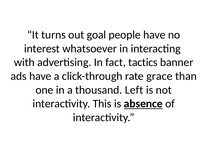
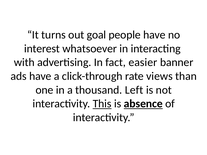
tactics: tactics -> easier (143, 62)
grace: grace -> views (159, 76)
This underline: none -> present (102, 104)
